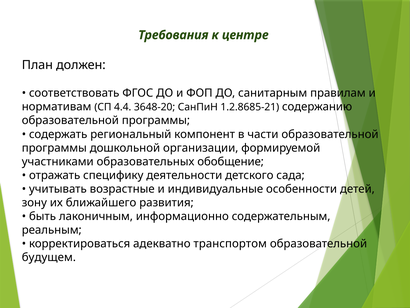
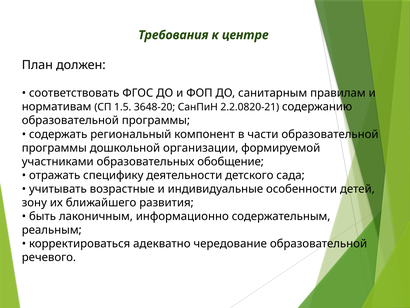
4.4: 4.4 -> 1.5 (123, 107)
1.2.8685-21: 1.2.8685-21 -> 2.2.0820-21 (250, 107)
транспортом: транспортом -> чередование (230, 243)
будущем: будущем -> речевого (49, 257)
